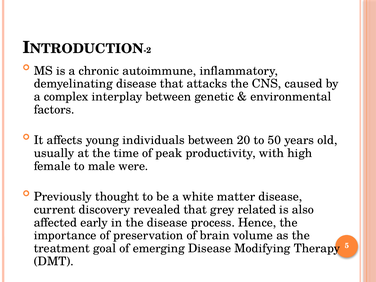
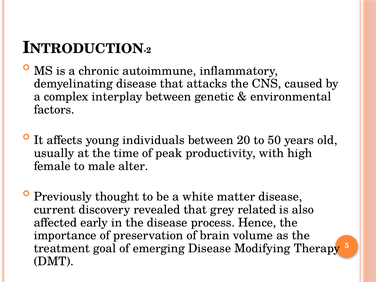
were: were -> alter (133, 166)
